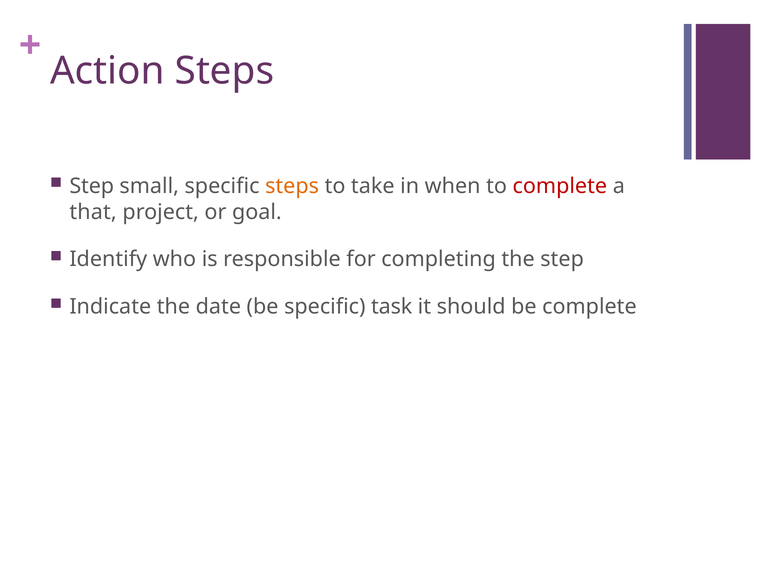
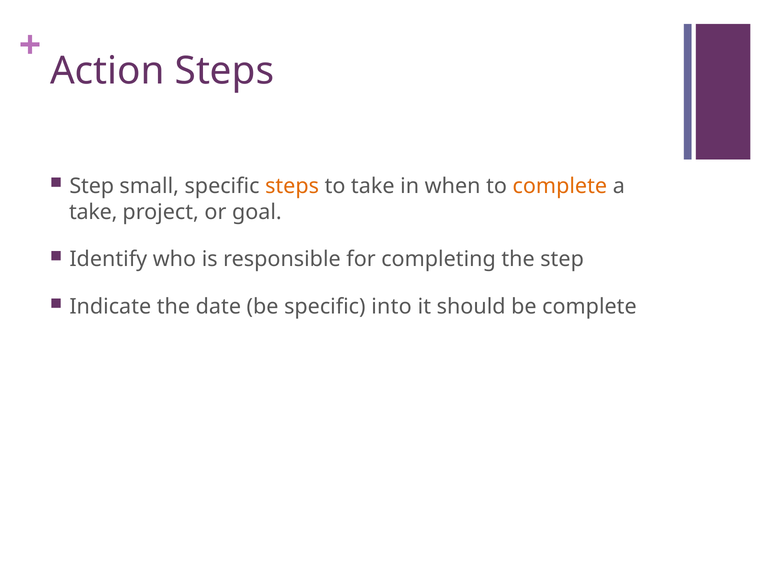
complete colour: red -> orange (560, 186)
that: that -> take (93, 212)
task: task -> into (392, 307)
